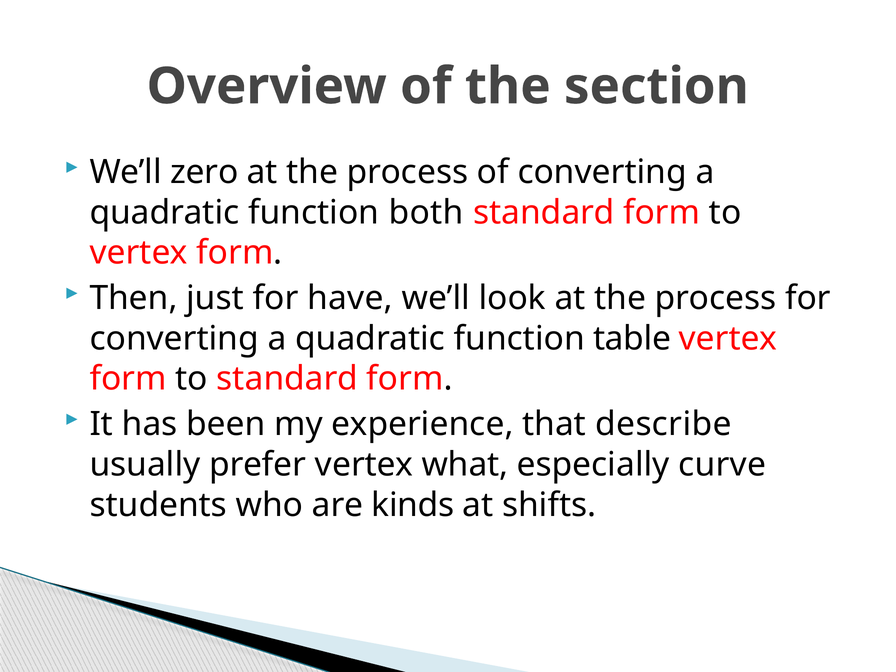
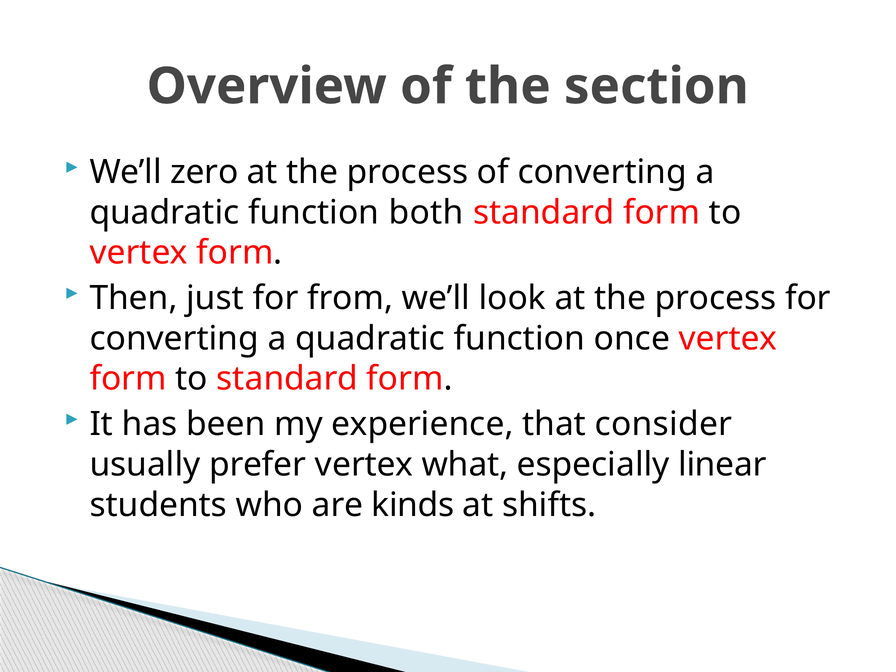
have: have -> from (350, 298)
table: table -> once (632, 339)
describe: describe -> consider (664, 424)
curve: curve -> linear (722, 465)
